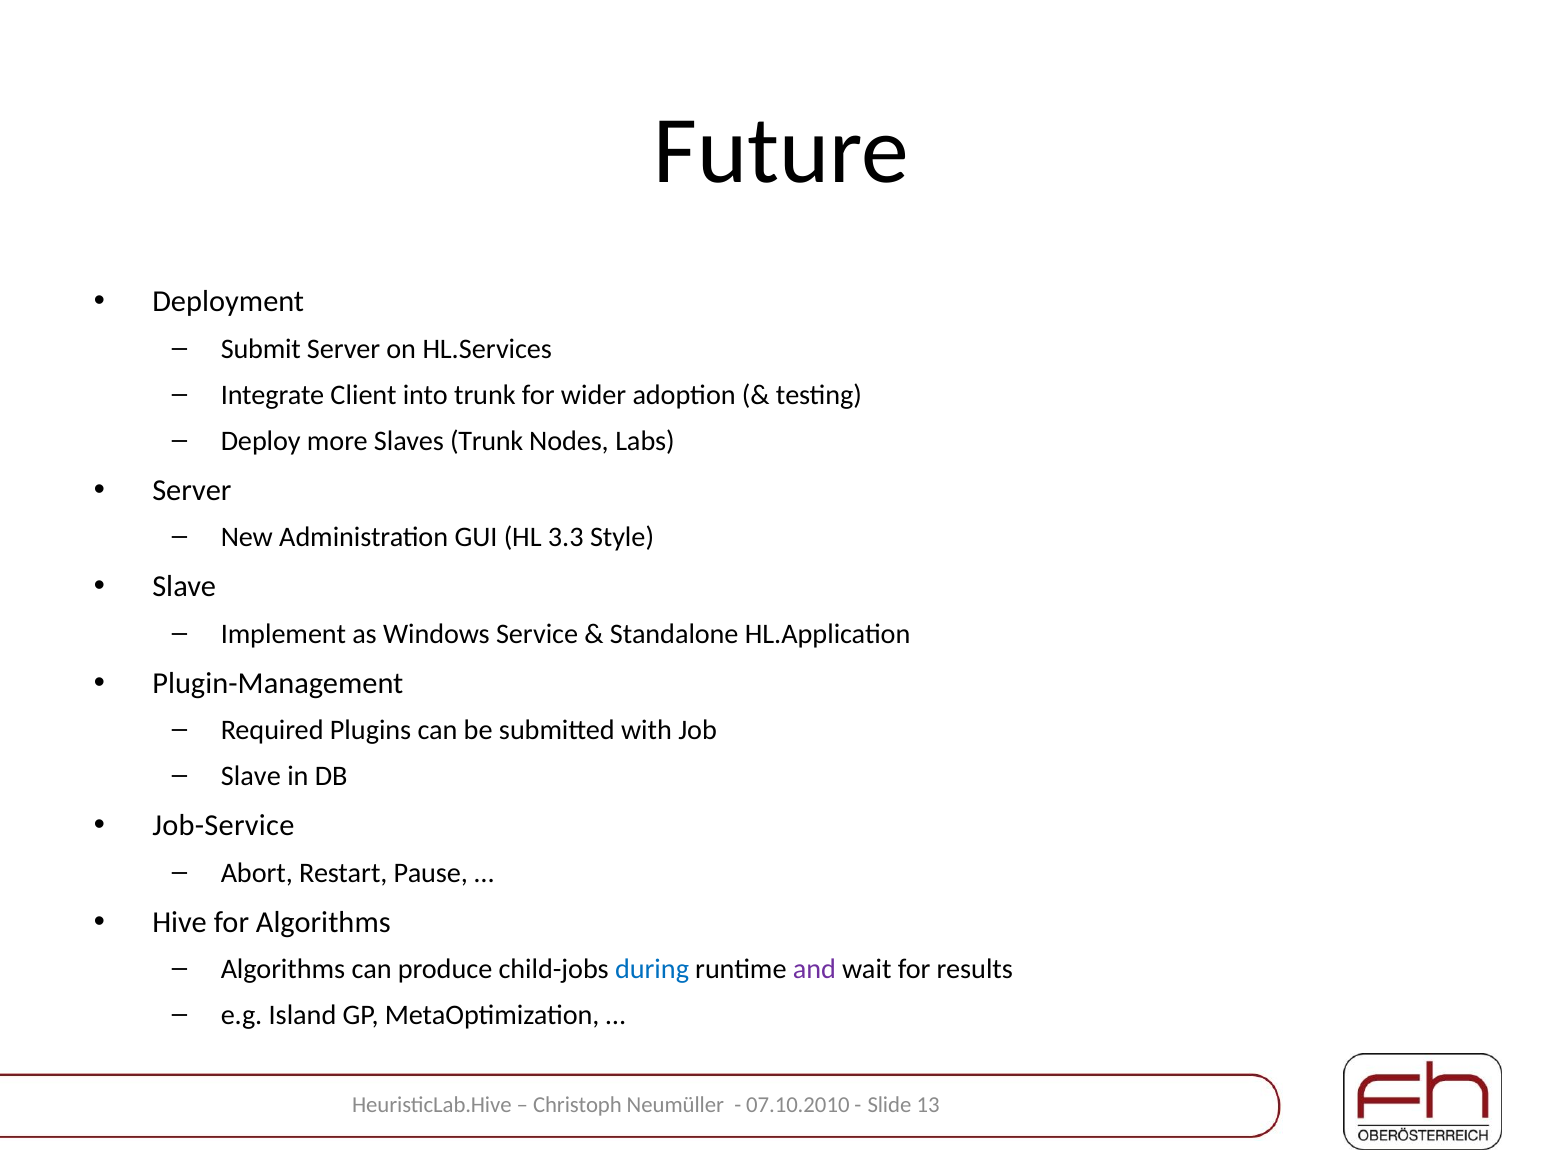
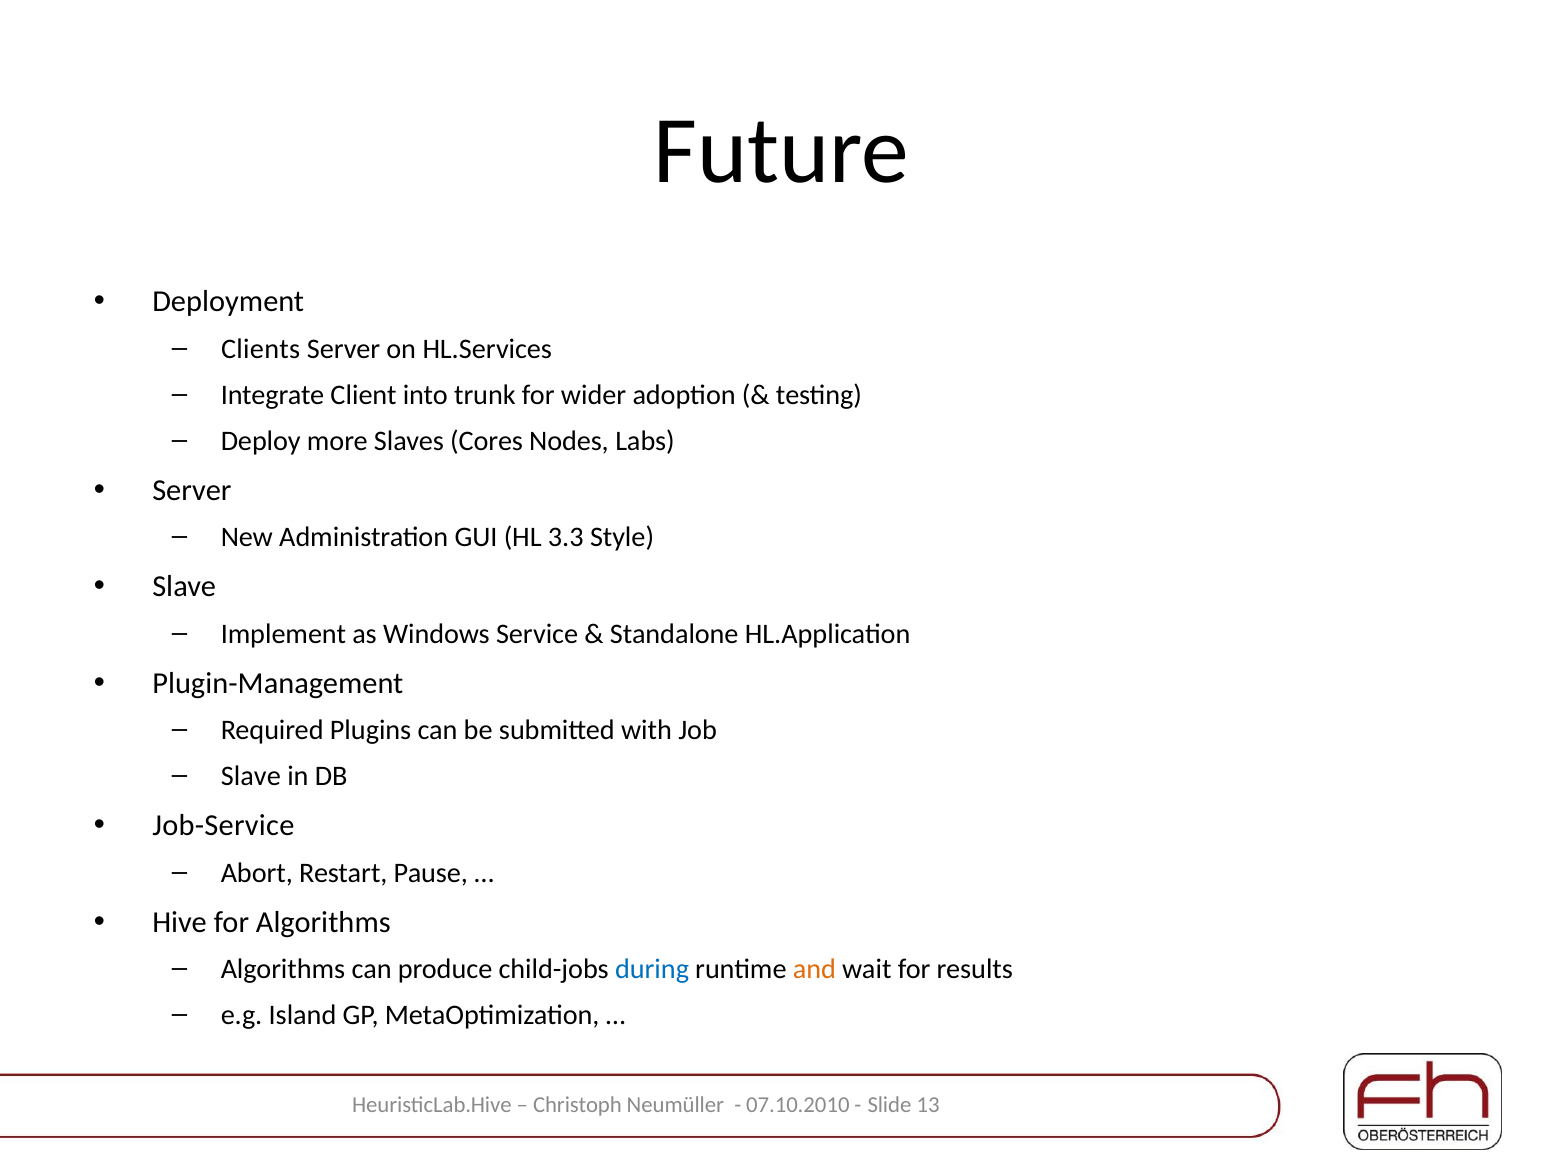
Submit: Submit -> Clients (261, 349)
Slaves Trunk: Trunk -> Cores (487, 441)
and colour: purple -> orange (814, 970)
